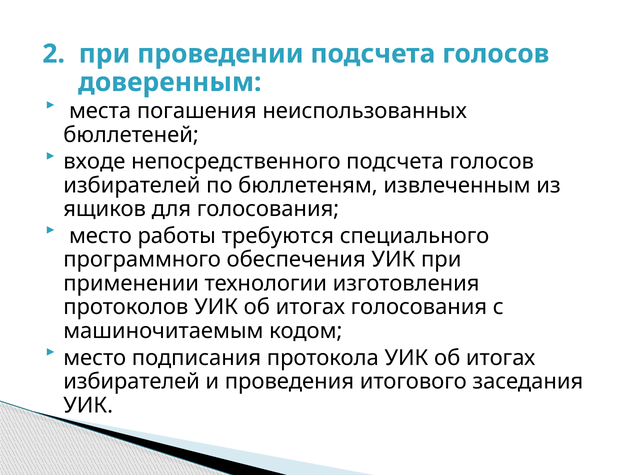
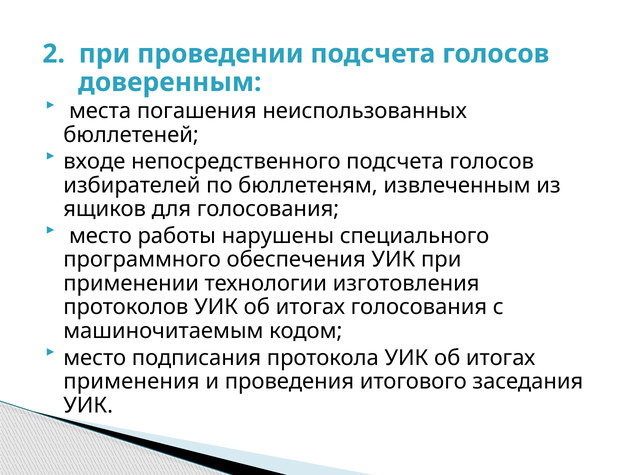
требуются: требуются -> нарушены (278, 236)
избирателей: избирателей -> применения (131, 382)
